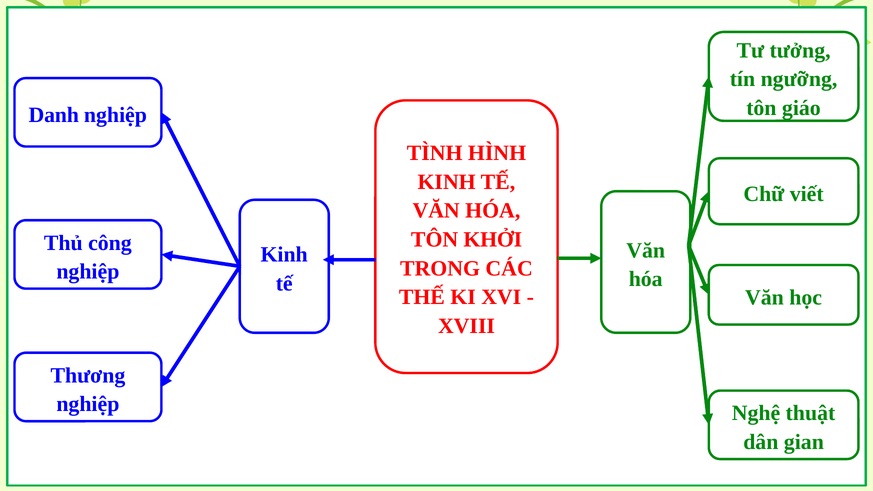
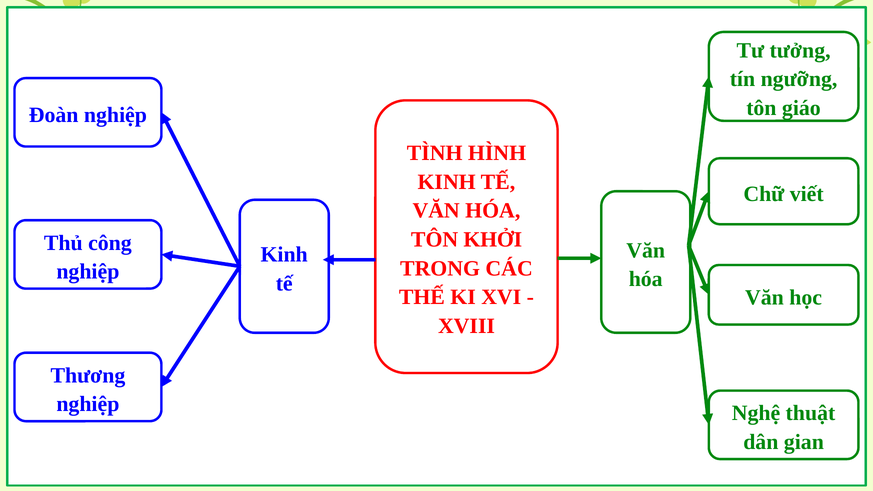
Danh: Danh -> Đoàn (54, 115)
